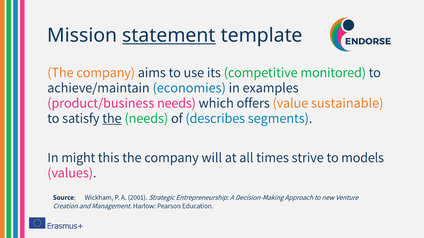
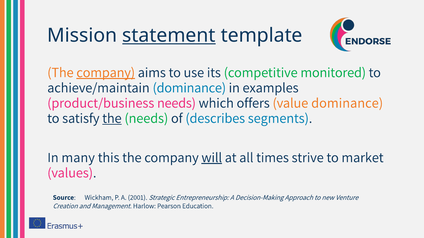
company underline: none -> present (106, 73)
achieve/maintain economies: economies -> dominance (189, 88)
value sustainable: sustainable -> dominance (347, 103)
might: might -> many (78, 158)
will underline: none -> present (212, 158)
models: models -> market (363, 158)
